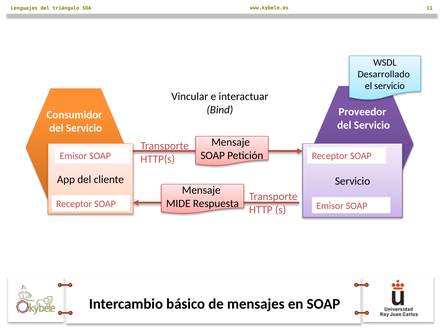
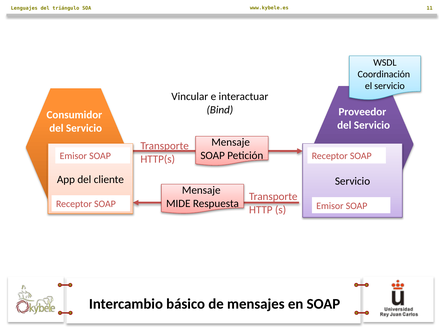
Desarrollado: Desarrollado -> Coordinación (384, 74)
